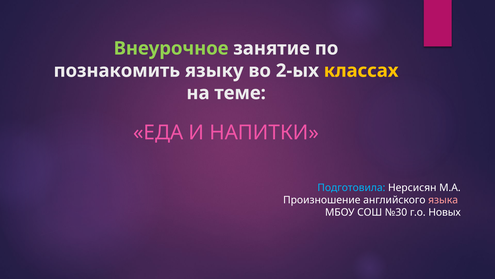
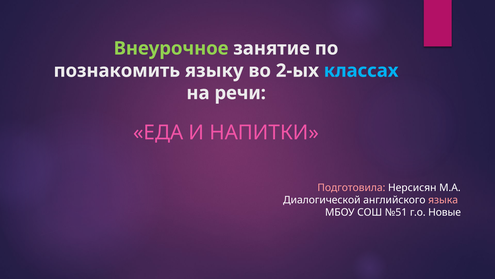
классах colour: yellow -> light blue (361, 71)
теме: теме -> речи (240, 93)
Подготовила colour: light blue -> pink (351, 187)
Произношение: Произношение -> Диалогической (322, 200)
№30: №30 -> №51 (396, 212)
Новых: Новых -> Новые (445, 212)
